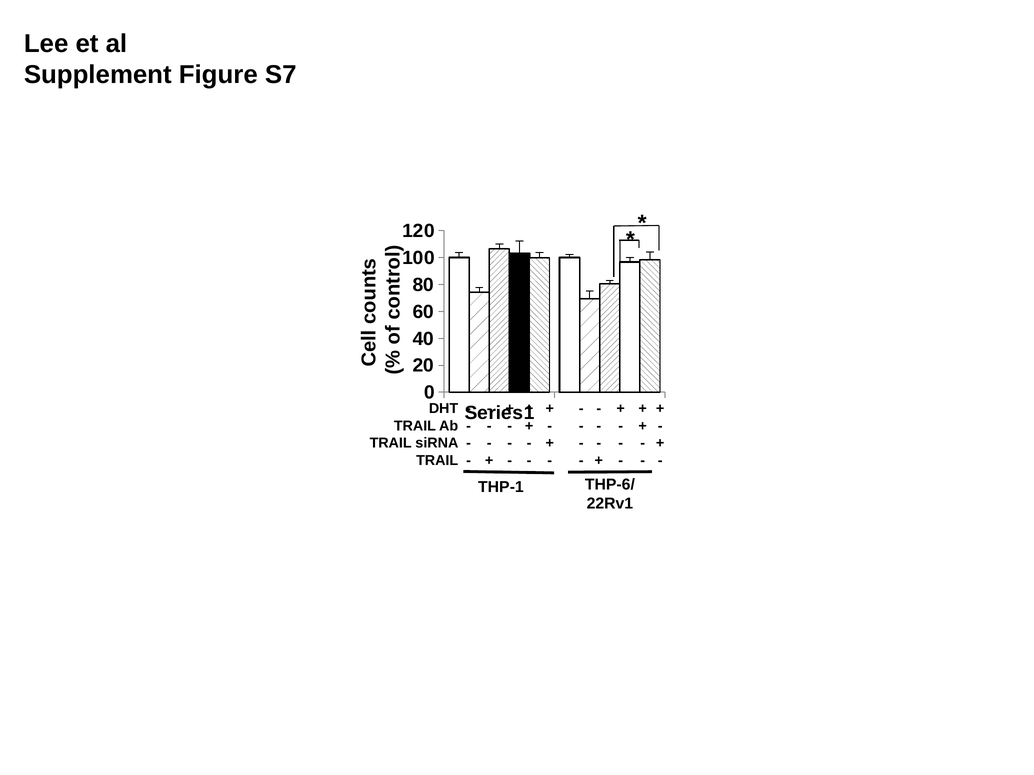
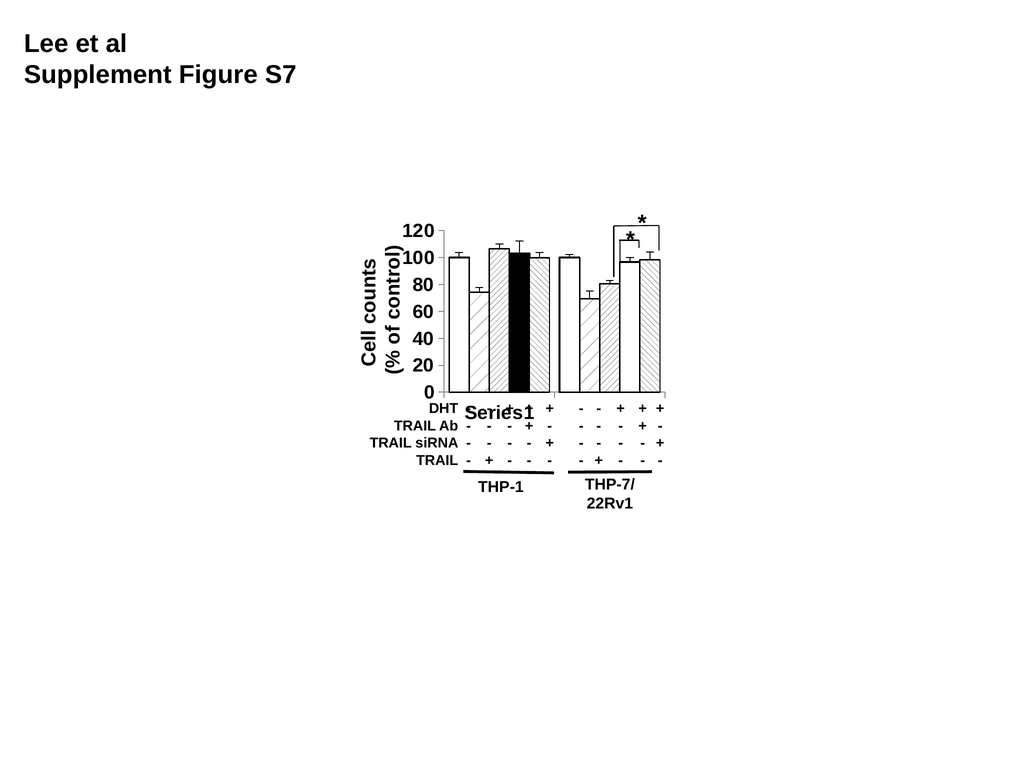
THP-6/: THP-6/ -> THP-7/ (610, 485)
